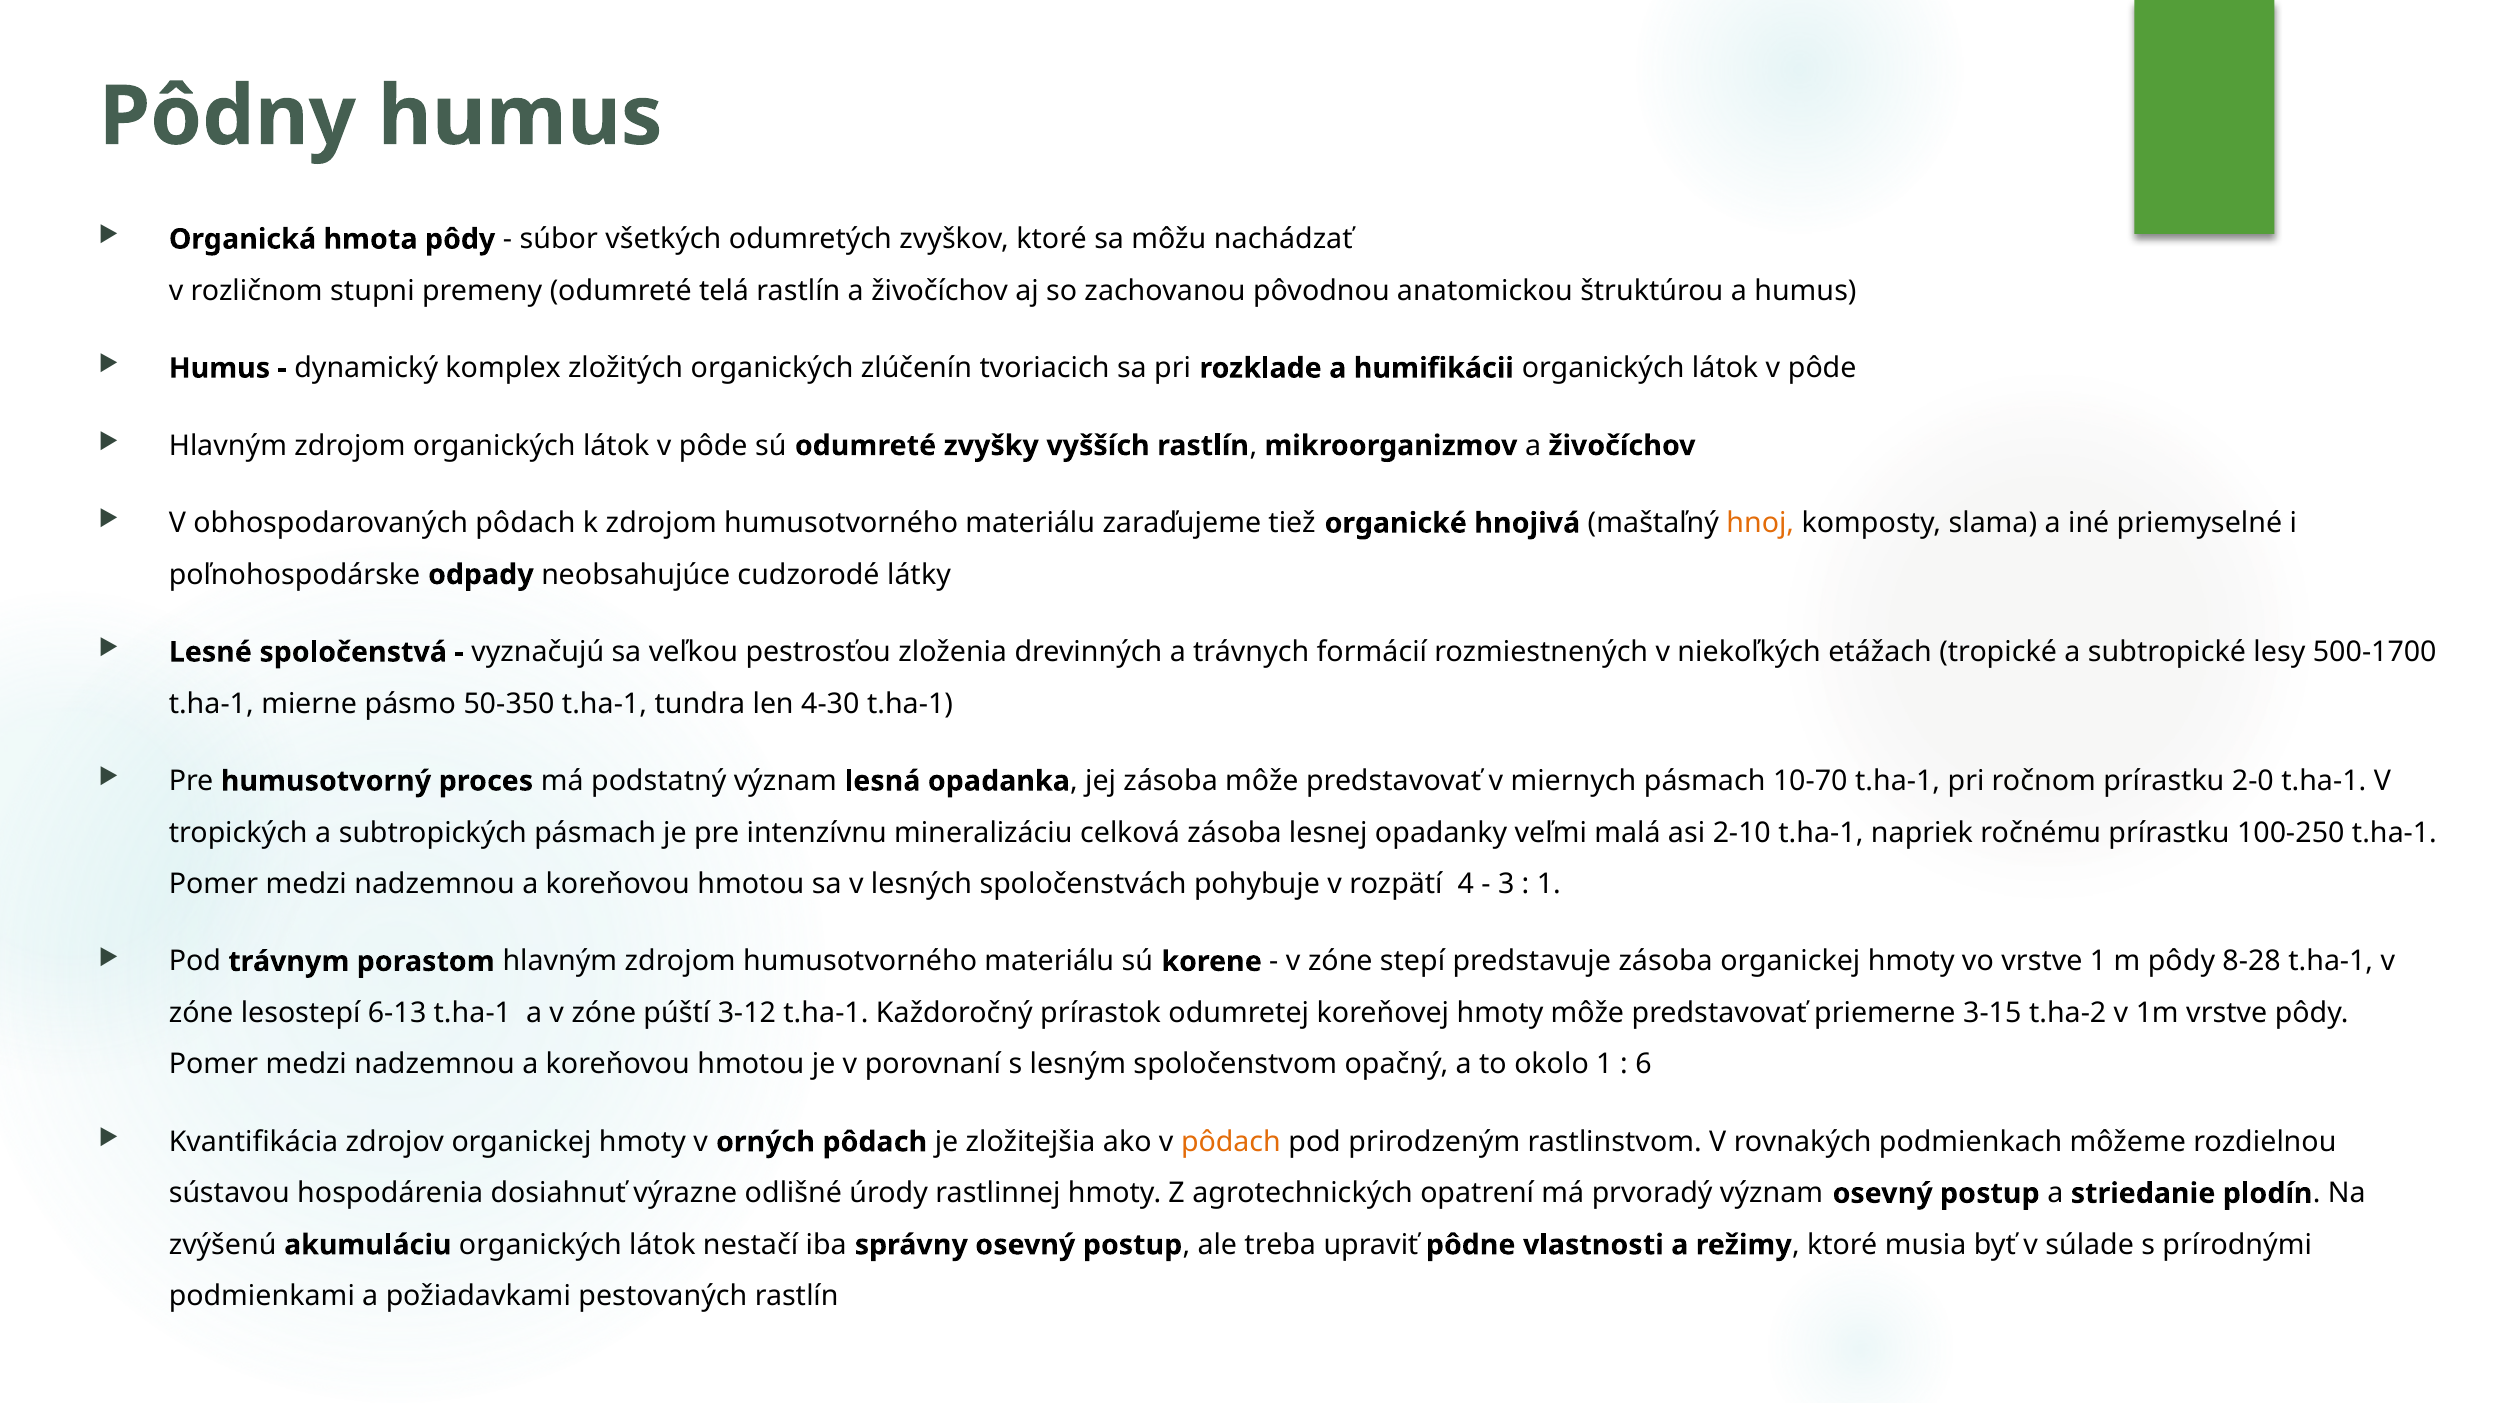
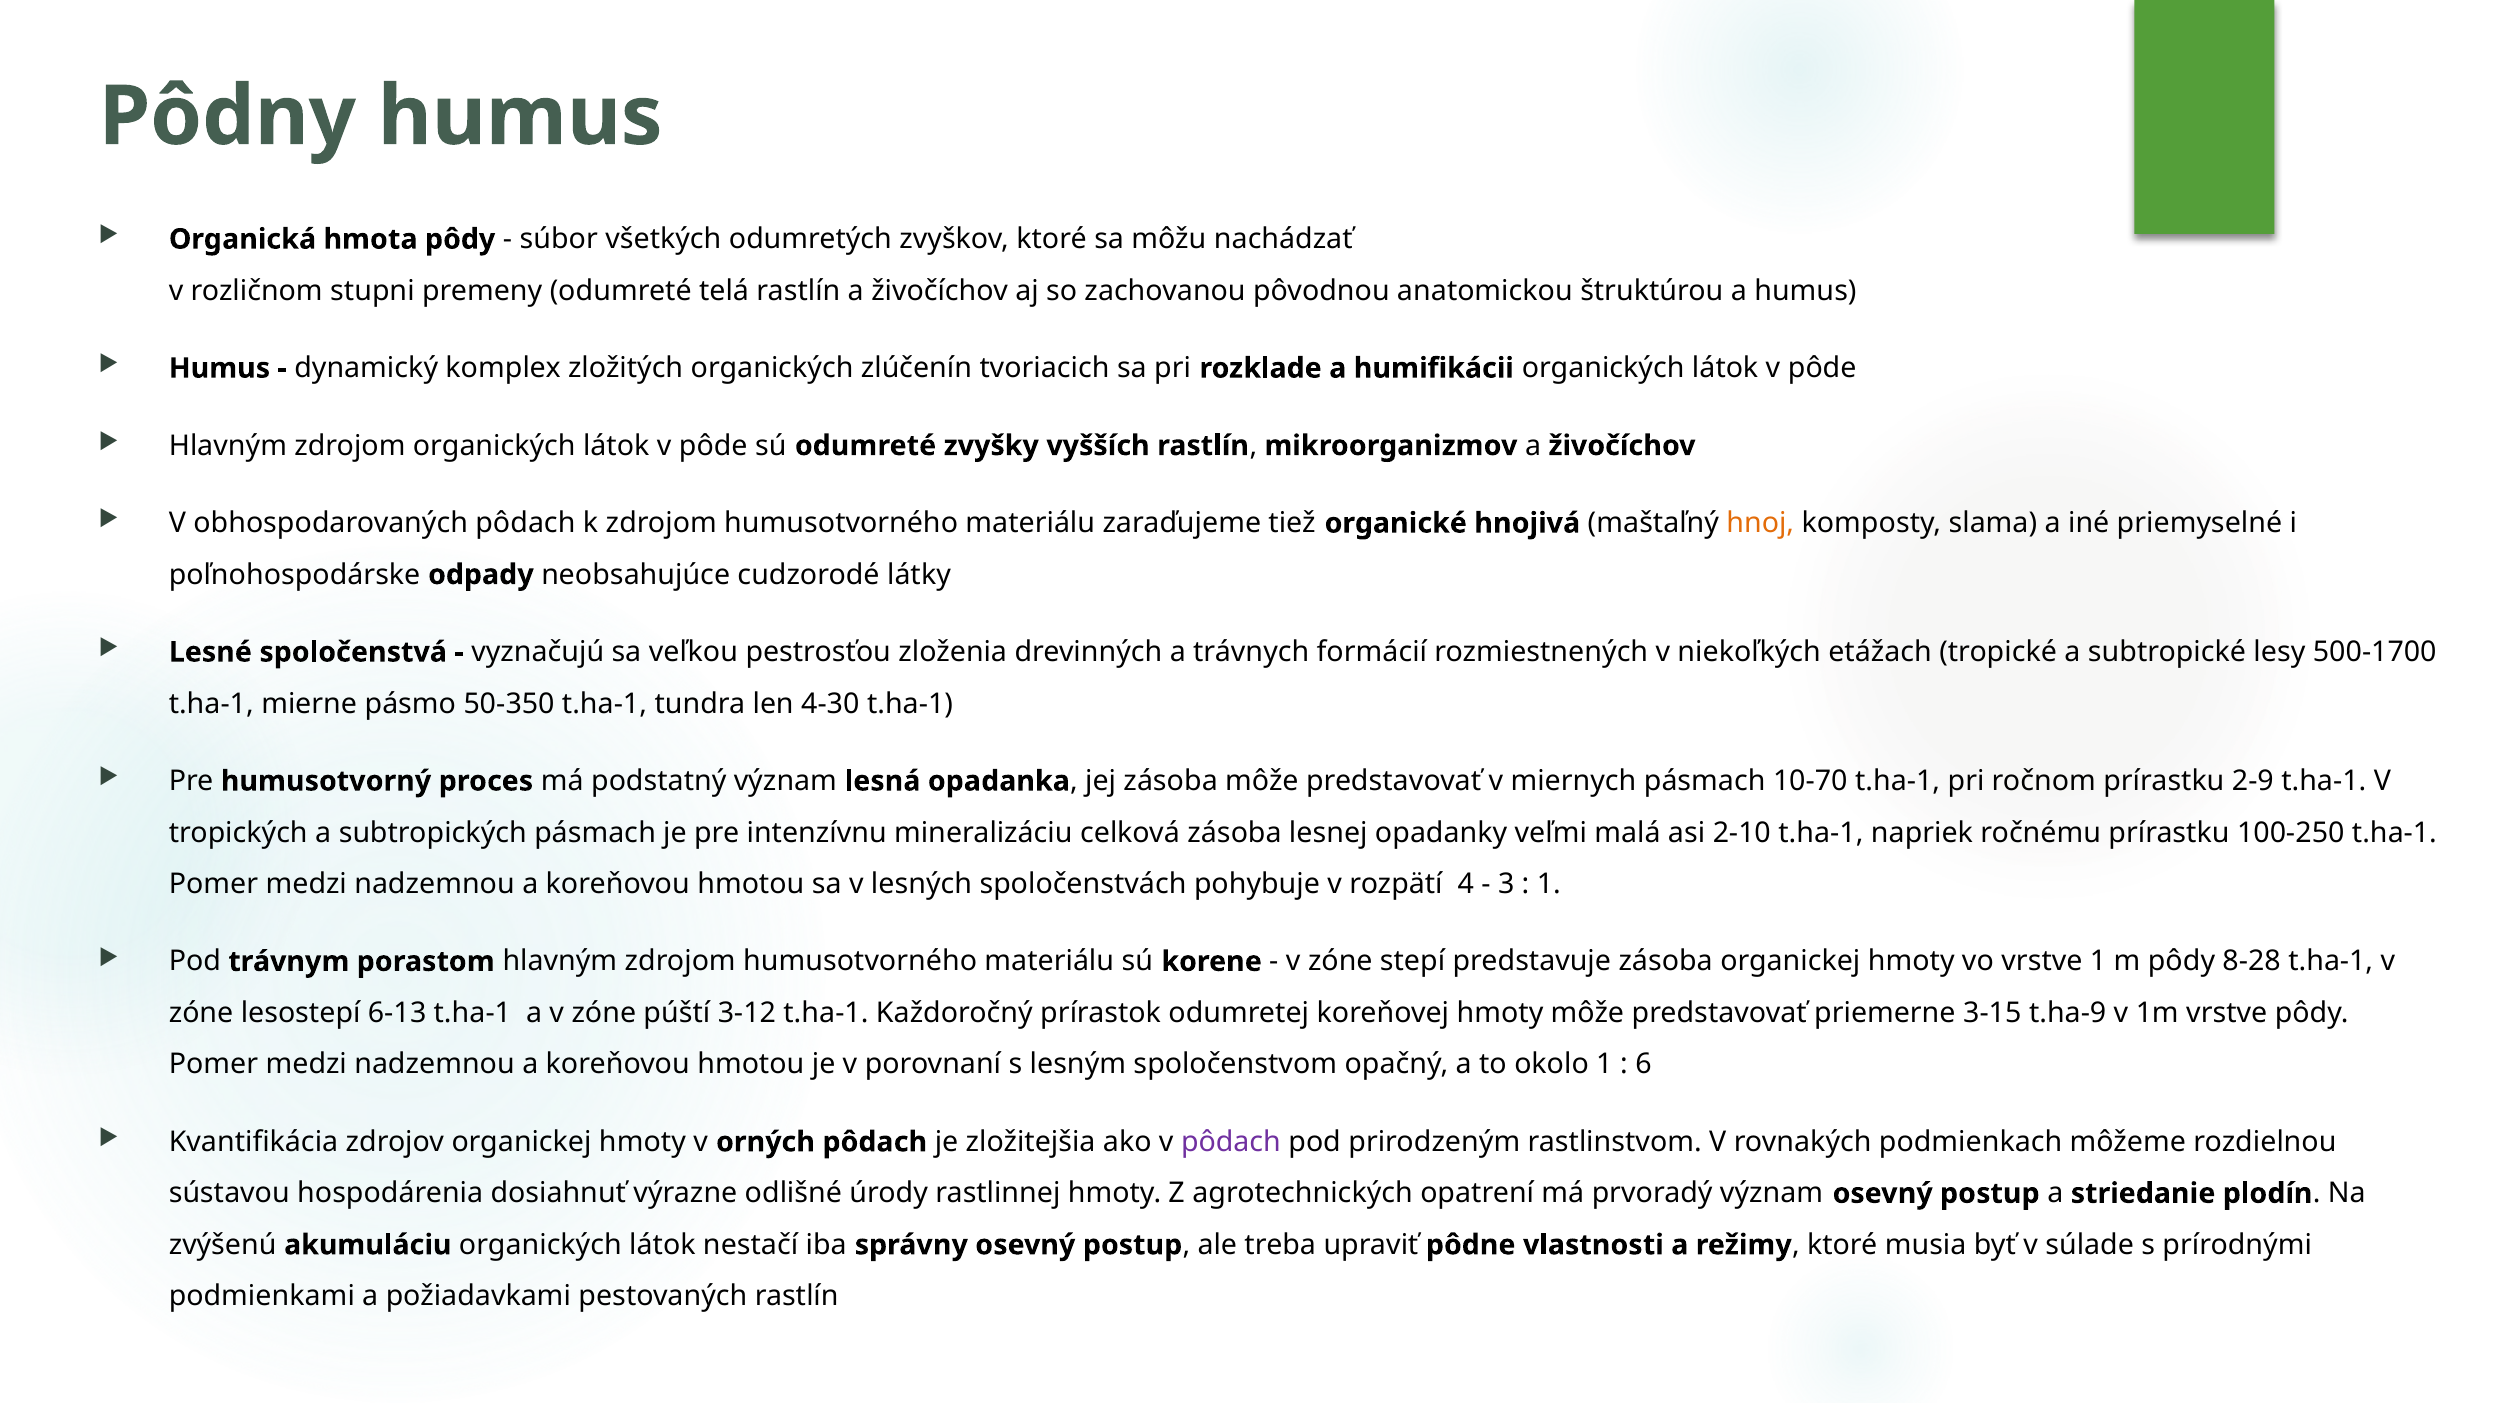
2-0: 2-0 -> 2-9 (2253, 781)
t.ha-2: t.ha-2 -> t.ha-9 (2068, 1013)
pôdach colour: orange -> purple (1231, 1141)
